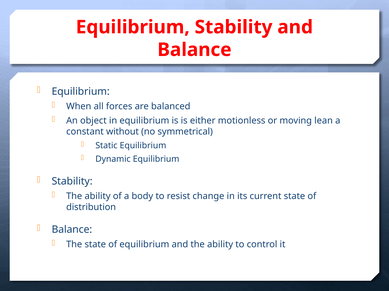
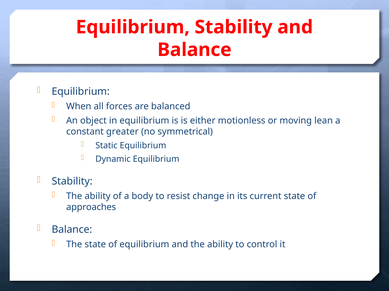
without: without -> greater (122, 132)
distribution: distribution -> approaches (91, 208)
